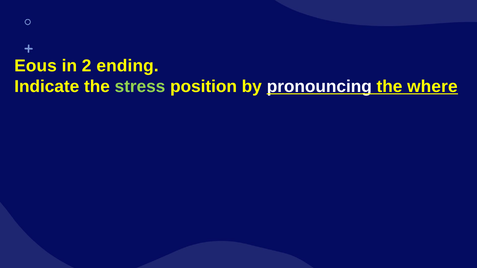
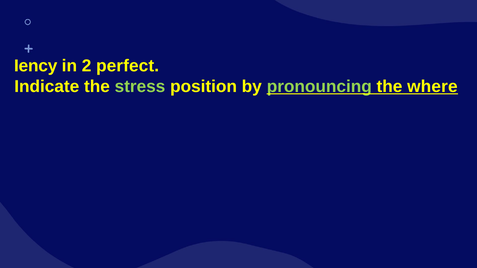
Eous: Eous -> Iency (36, 66)
ending: ending -> perfect (128, 66)
pronouncing colour: white -> light green (319, 86)
